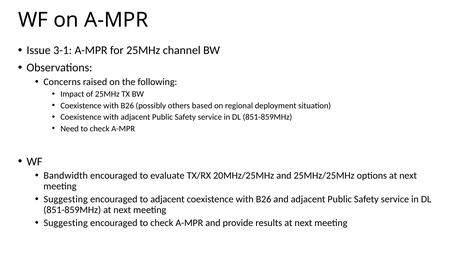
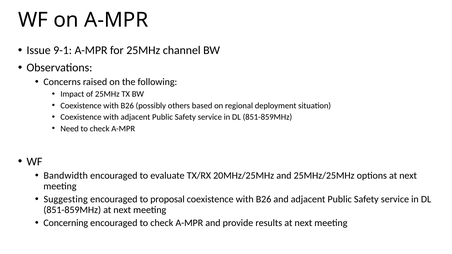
3-1: 3-1 -> 9-1 (63, 50)
to adjacent: adjacent -> proposal (168, 199)
Suggesting: Suggesting -> Concerning (66, 223)
